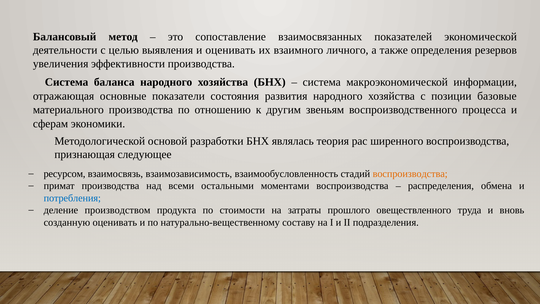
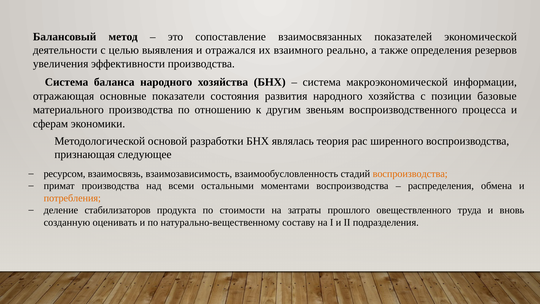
и оценивать: оценивать -> отражался (230, 50)
личного: личного -> реально (347, 50)
потребления colour: blue -> orange (72, 198)
производством: производством -> стабилизаторов (118, 210)
